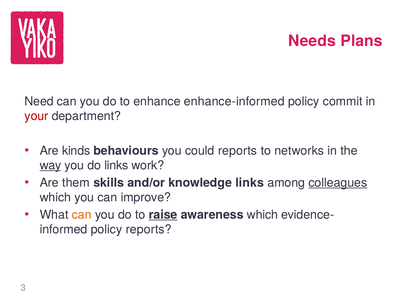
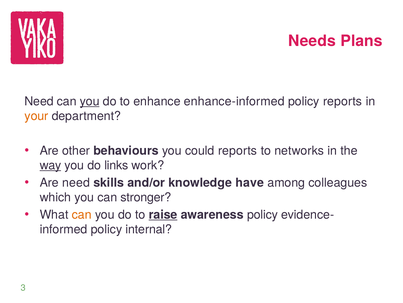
you underline: none -> present (90, 101)
policy commit: commit -> reports (343, 101)
your colour: red -> orange (37, 116)
kinds: kinds -> other (76, 150)
Are them: them -> need (76, 182)
knowledge links: links -> have (250, 182)
colleagues underline: present -> none (338, 182)
improve: improve -> stronger (146, 197)
awareness which: which -> policy (262, 214)
policy reports: reports -> internal (149, 229)
